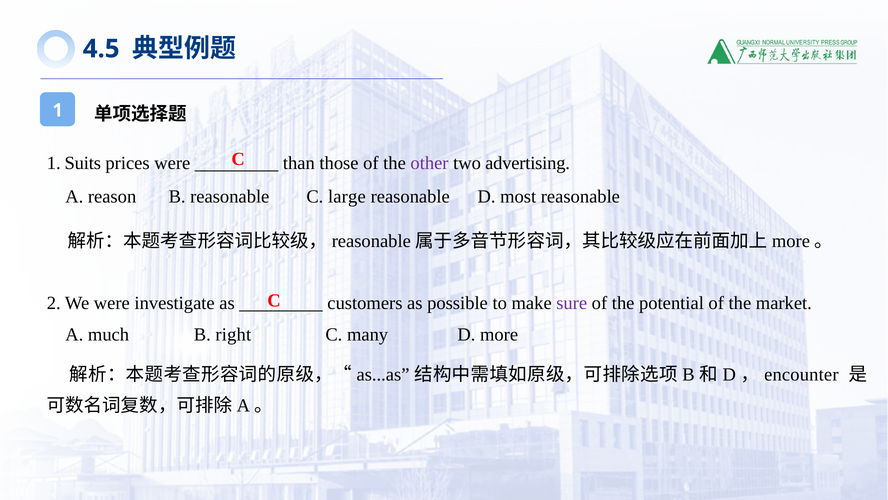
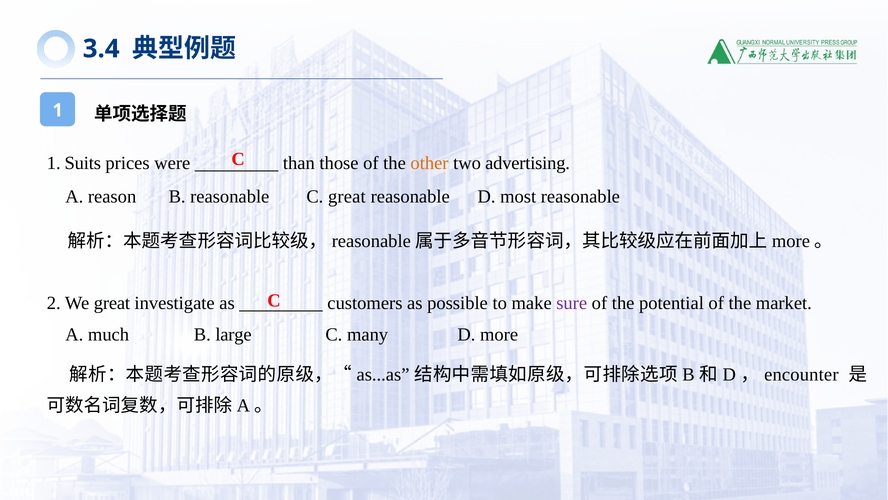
4.5: 4.5 -> 3.4 (101, 49)
other colour: purple -> orange (429, 163)
C large: large -> great (347, 196)
We were: were -> great (112, 303)
right: right -> large (234, 334)
